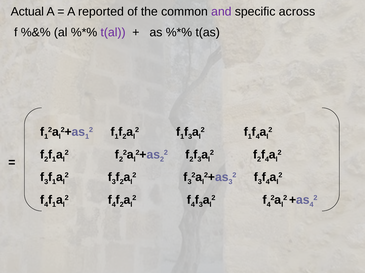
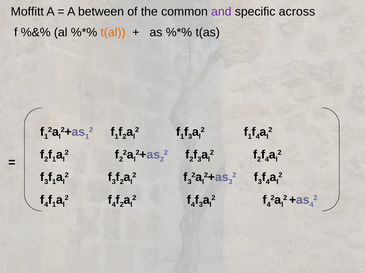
Actual: Actual -> Moffitt (27, 12)
reported: reported -> between (101, 12)
t(al colour: purple -> orange (113, 32)
